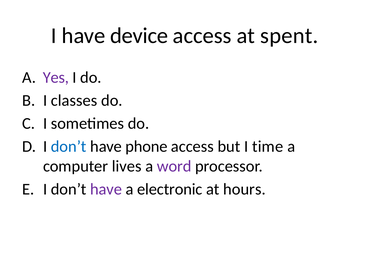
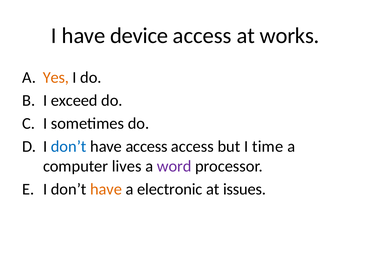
spent: spent -> works (290, 36)
Yes colour: purple -> orange (56, 78)
classes: classes -> exceed (74, 101)
have phone: phone -> access (147, 147)
have colour: purple -> orange (106, 189)
hours: hours -> issues (245, 189)
